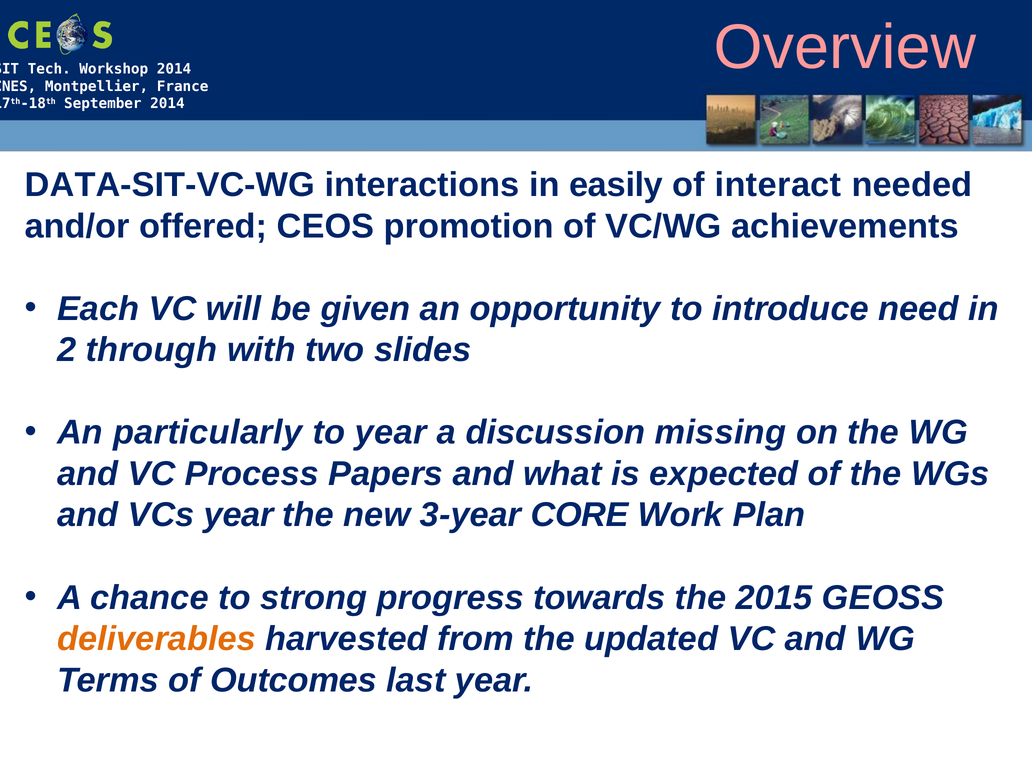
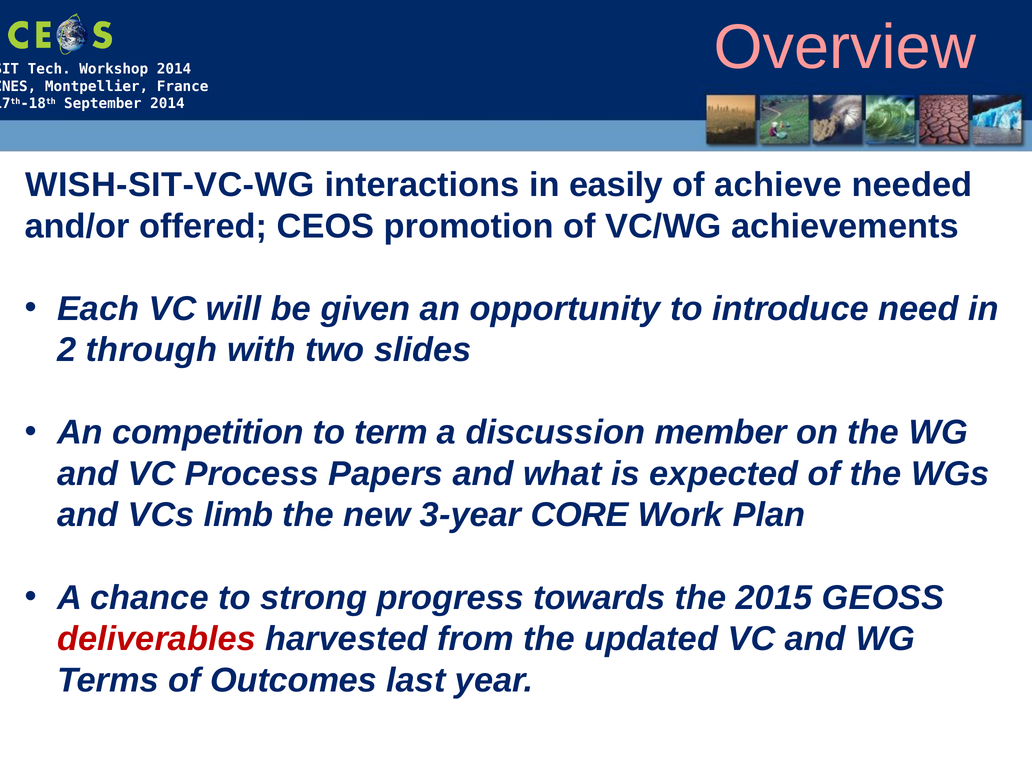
DATA-SIT-VC-WG: DATA-SIT-VC-WG -> WISH-SIT-VC-WG (170, 185)
interact: interact -> achieve (778, 185)
particularly: particularly -> competition (208, 433)
to year: year -> term (391, 433)
missing: missing -> member (721, 433)
VCs year: year -> limb (239, 515)
deliverables colour: orange -> red (156, 639)
